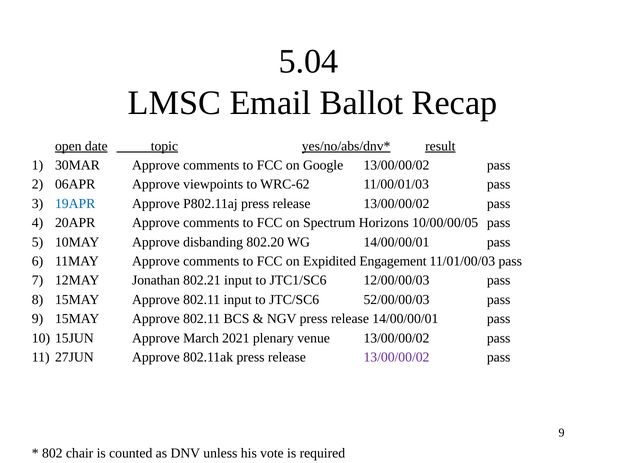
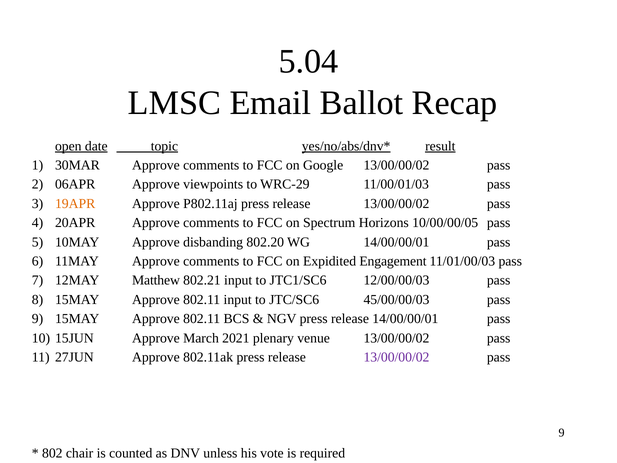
WRC-62: WRC-62 -> WRC-29 (285, 184)
19APR colour: blue -> orange (75, 204)
Jonathan: Jonathan -> Matthew (156, 280)
52/00/00/03: 52/00/00/03 -> 45/00/00/03 (396, 299)
